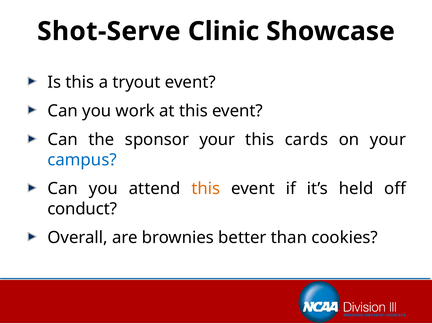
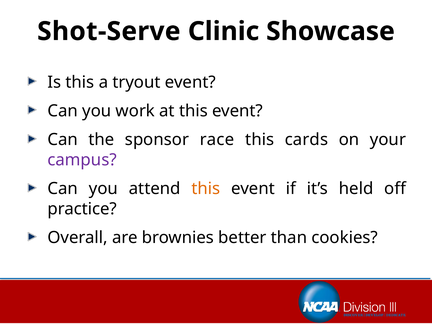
sponsor your: your -> race (217, 140)
campus colour: blue -> purple (82, 160)
conduct: conduct -> practice (82, 209)
